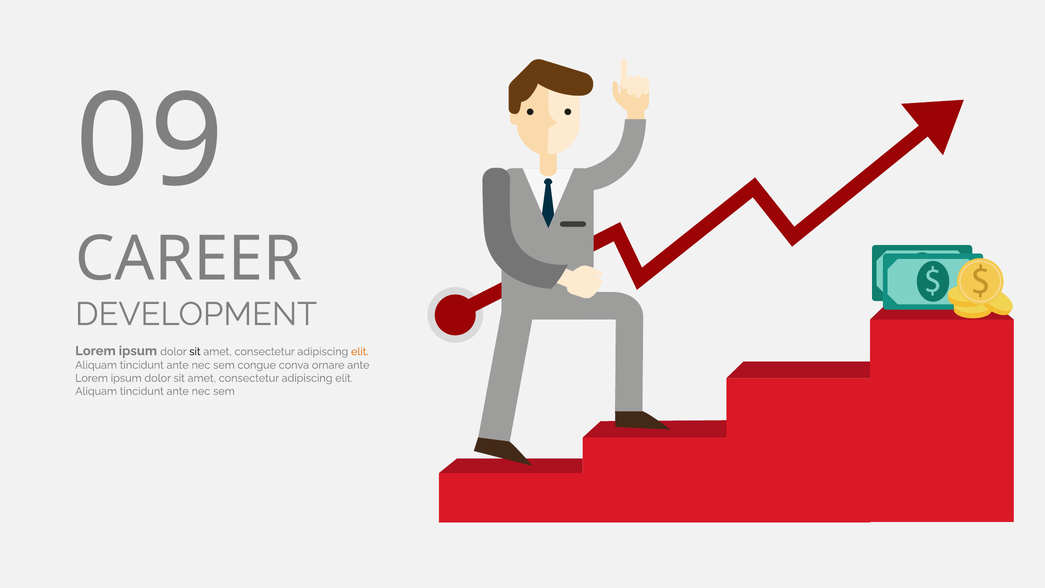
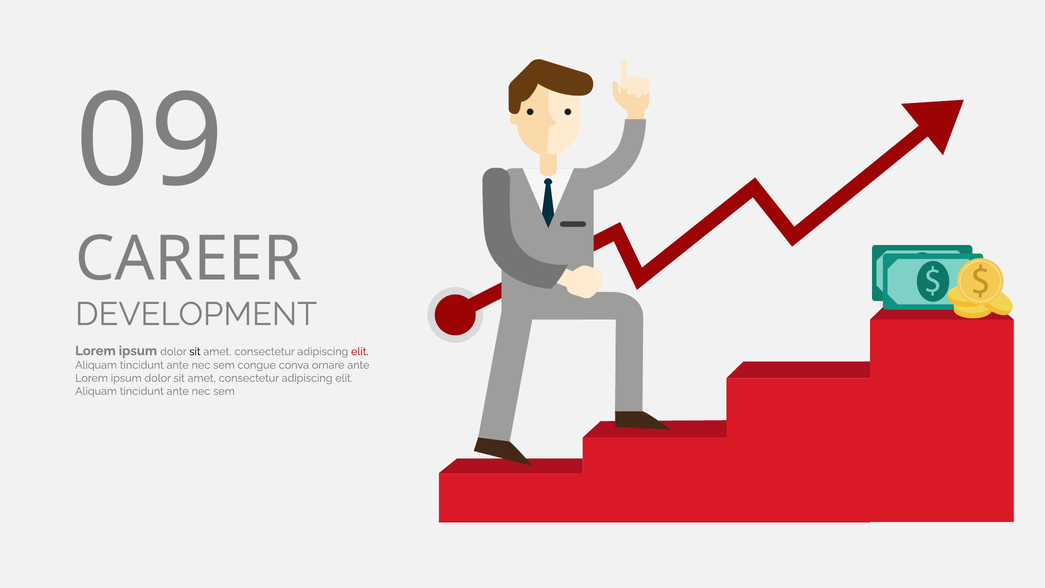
elit colour: orange -> red (360, 352)
